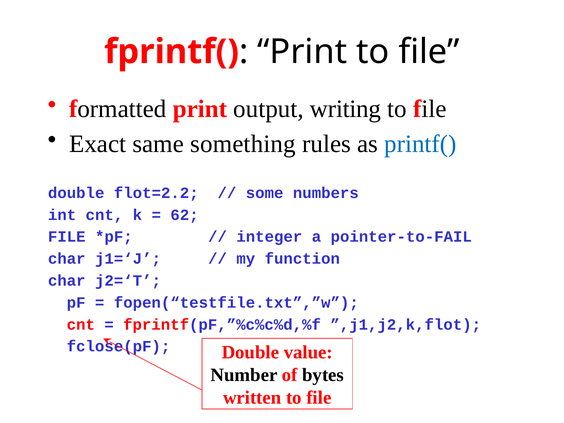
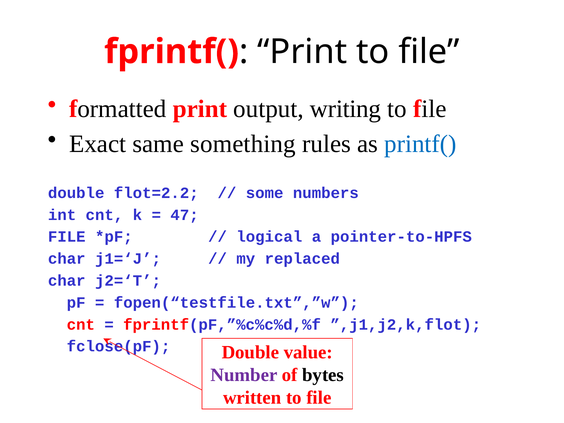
62: 62 -> 47 (185, 215)
integer: integer -> logical (269, 237)
pointer-to-FAIL: pointer-to-FAIL -> pointer-to-HPFS (401, 237)
function: function -> replaced (302, 259)
Number colour: black -> purple (244, 375)
